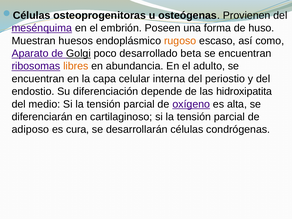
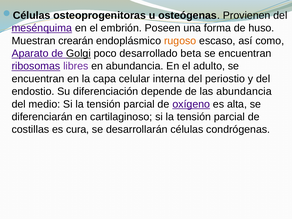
huesos: huesos -> crearán (76, 41)
libres colour: orange -> purple (76, 66)
las hidroxipatita: hidroxipatita -> abundancia (244, 91)
adiposo: adiposo -> costillas (30, 129)
